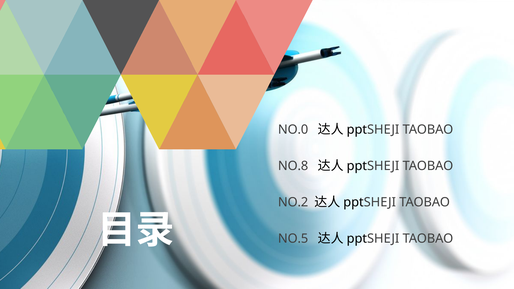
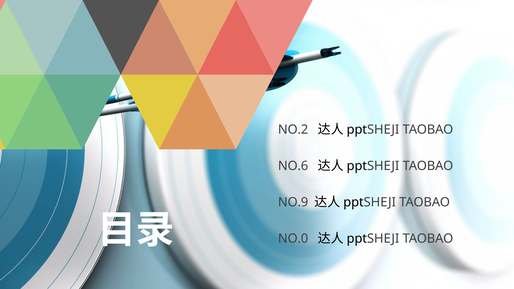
NO.0: NO.0 -> NO.2 (293, 130)
NO.8: NO.8 -> NO.6 (293, 166)
NO.2: NO.2 -> NO.9 (293, 202)
NO.5: NO.5 -> NO.0 (293, 239)
